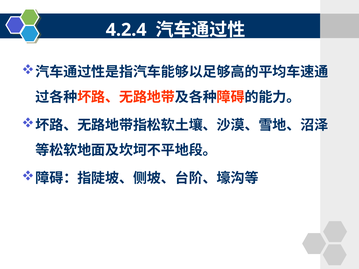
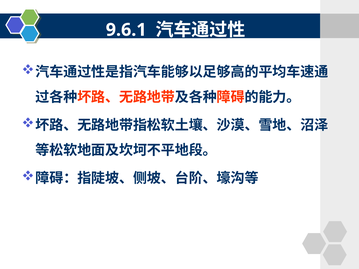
4.2.4: 4.2.4 -> 9.6.1 (126, 30)
